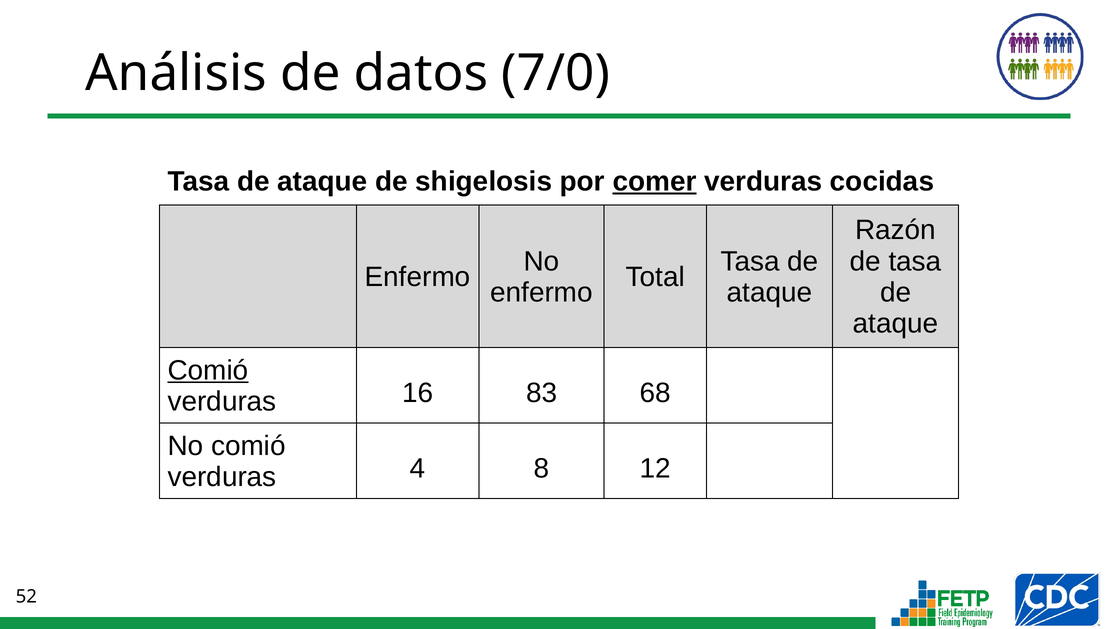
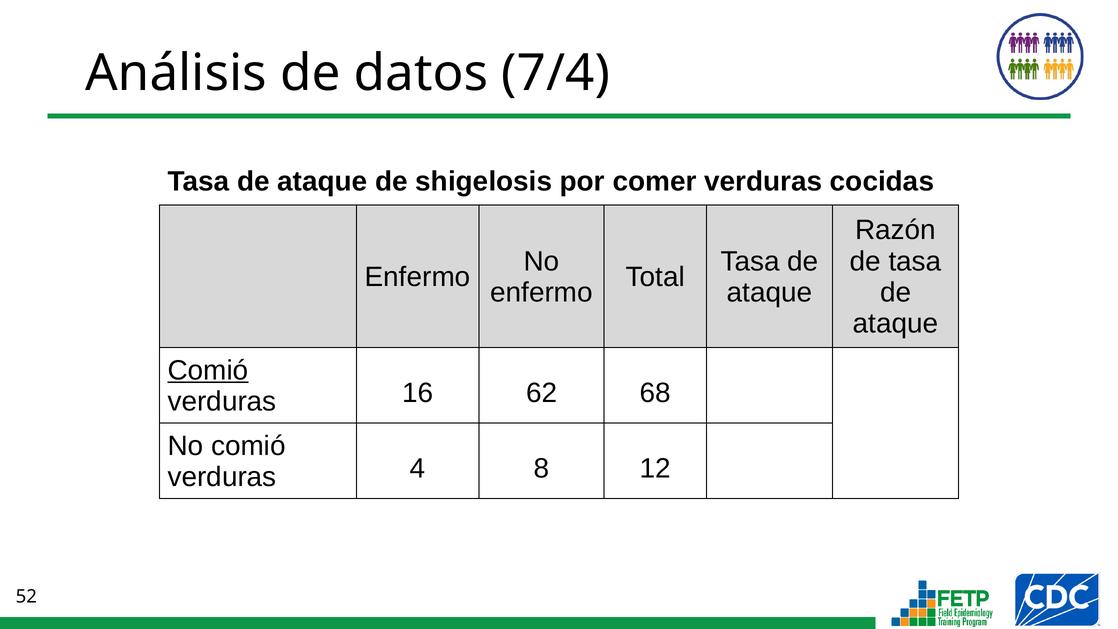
7/0: 7/0 -> 7/4 (556, 73)
comer underline: present -> none (655, 181)
83: 83 -> 62 (542, 393)
